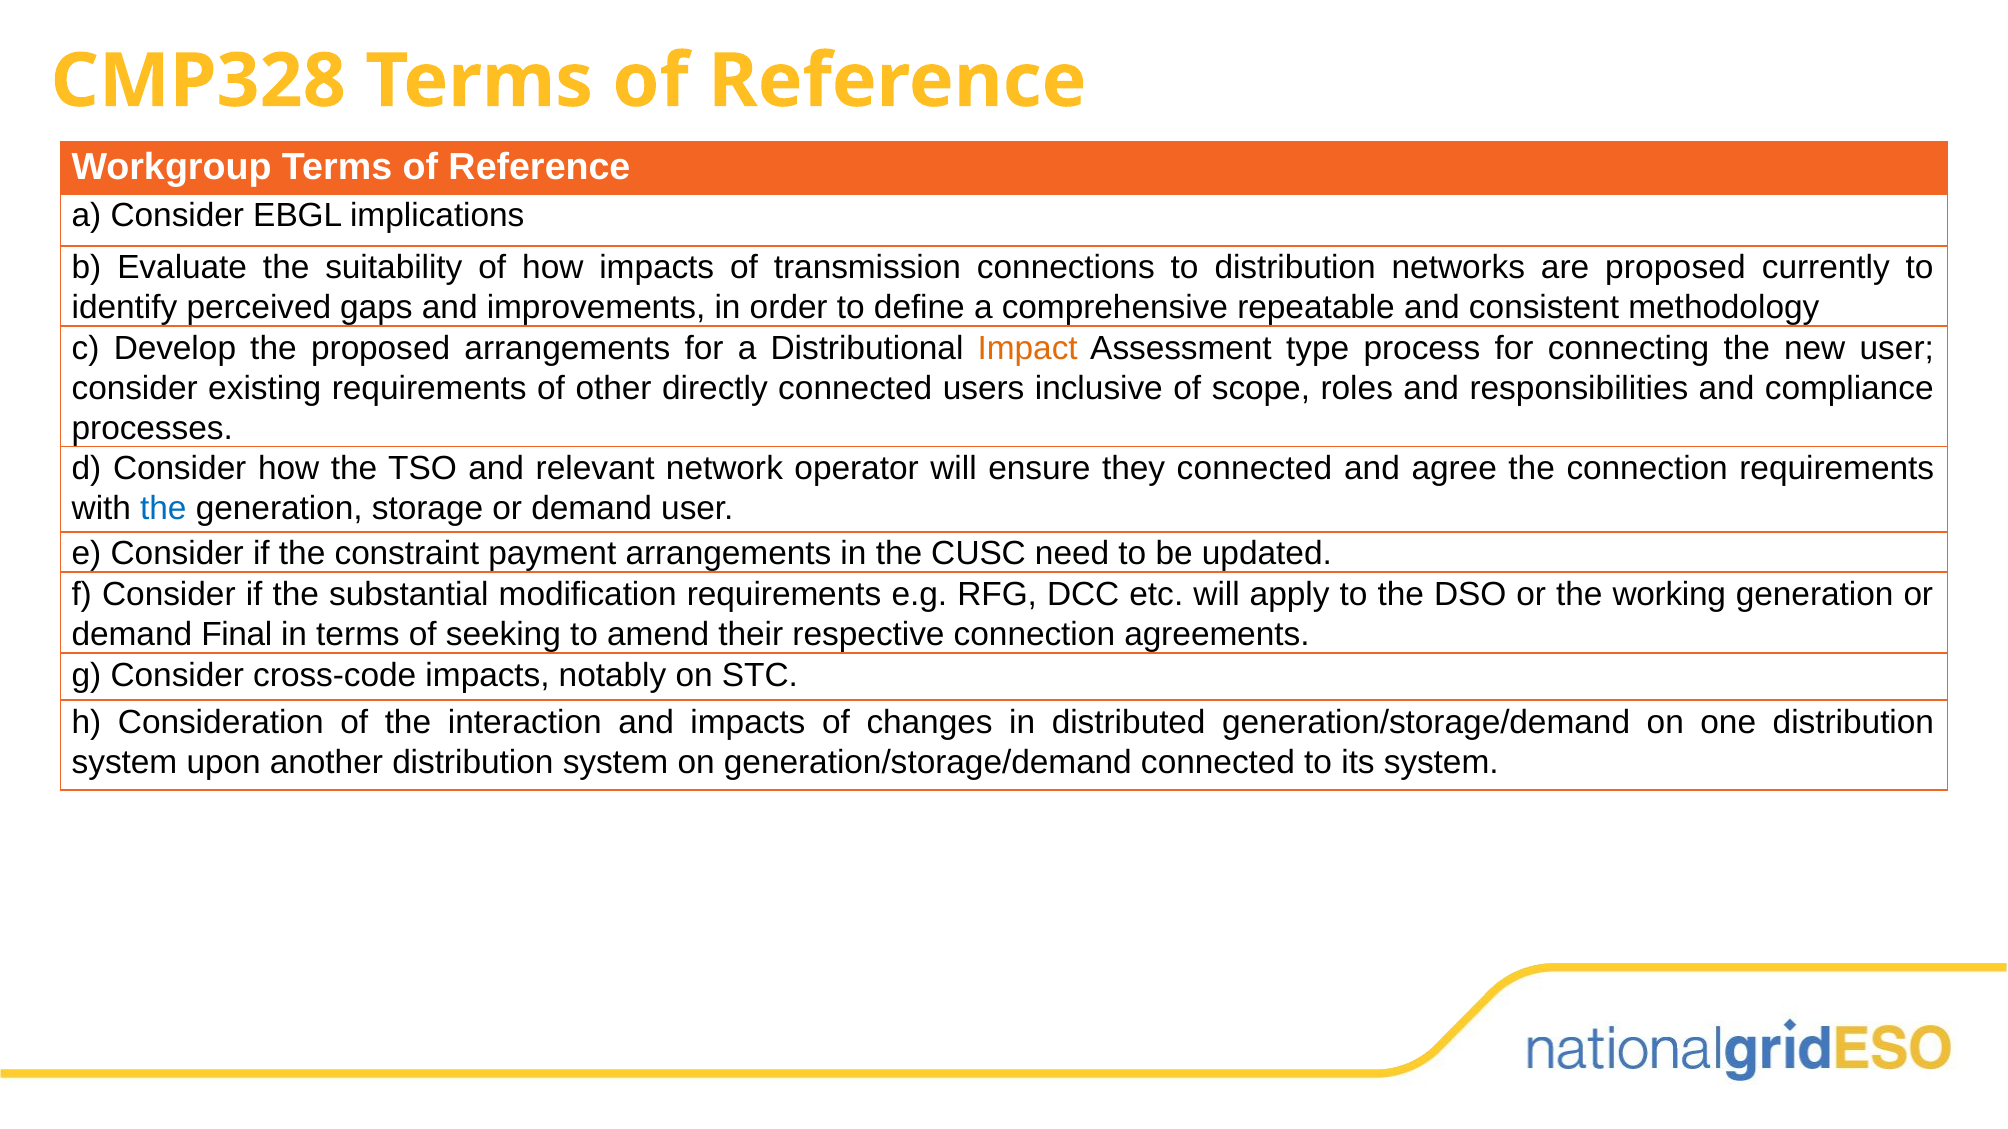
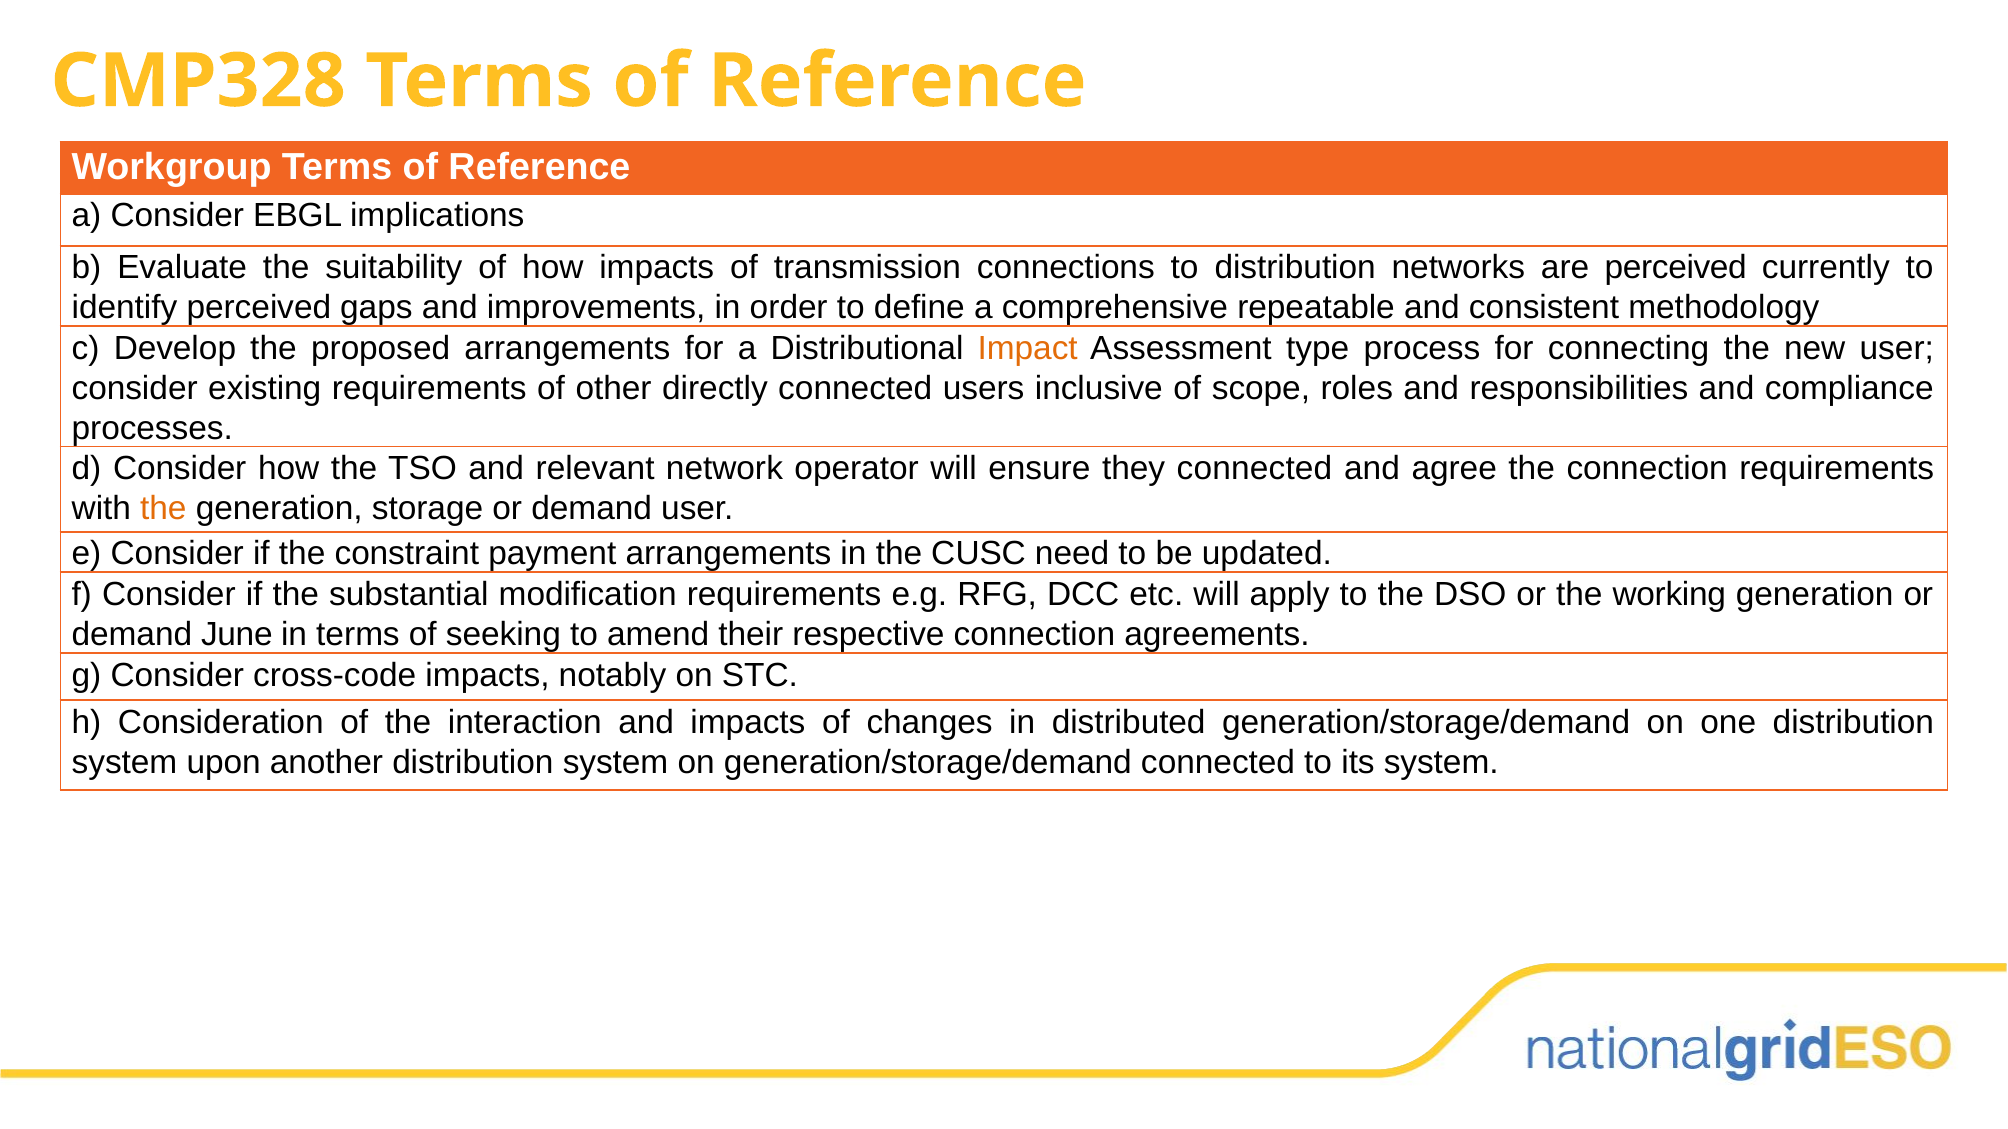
are proposed: proposed -> perceived (1676, 268)
the colour: blue -> orange (163, 509)
Final: Final -> June (237, 634)
